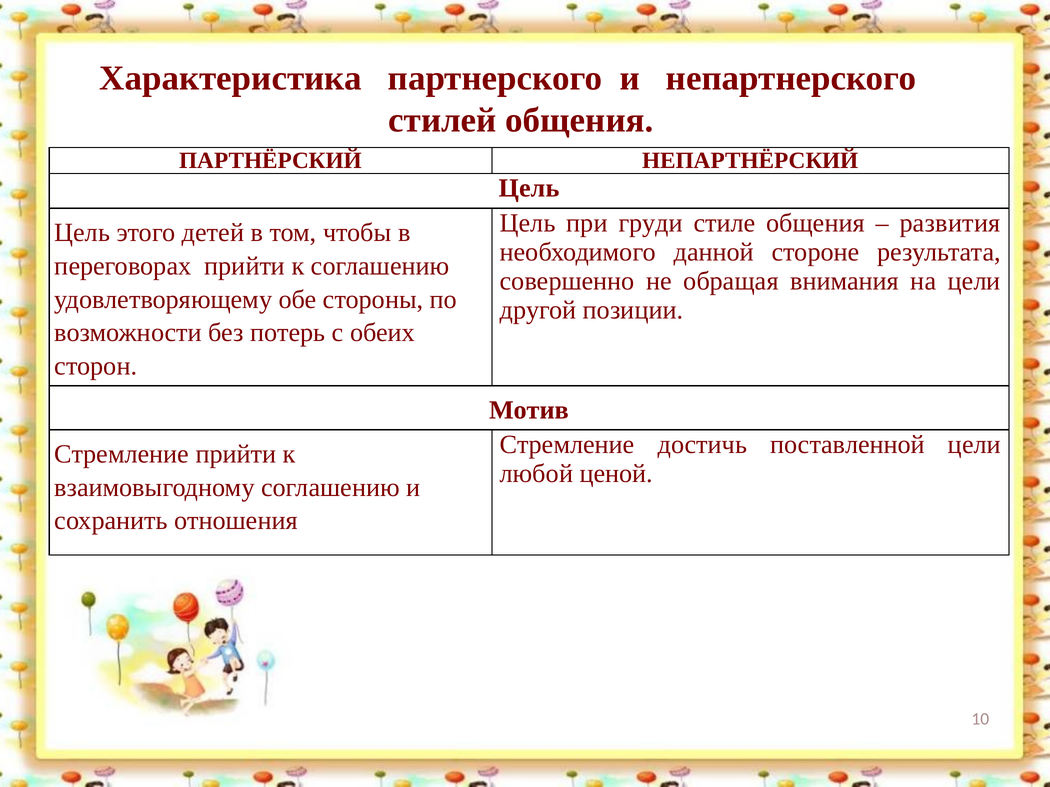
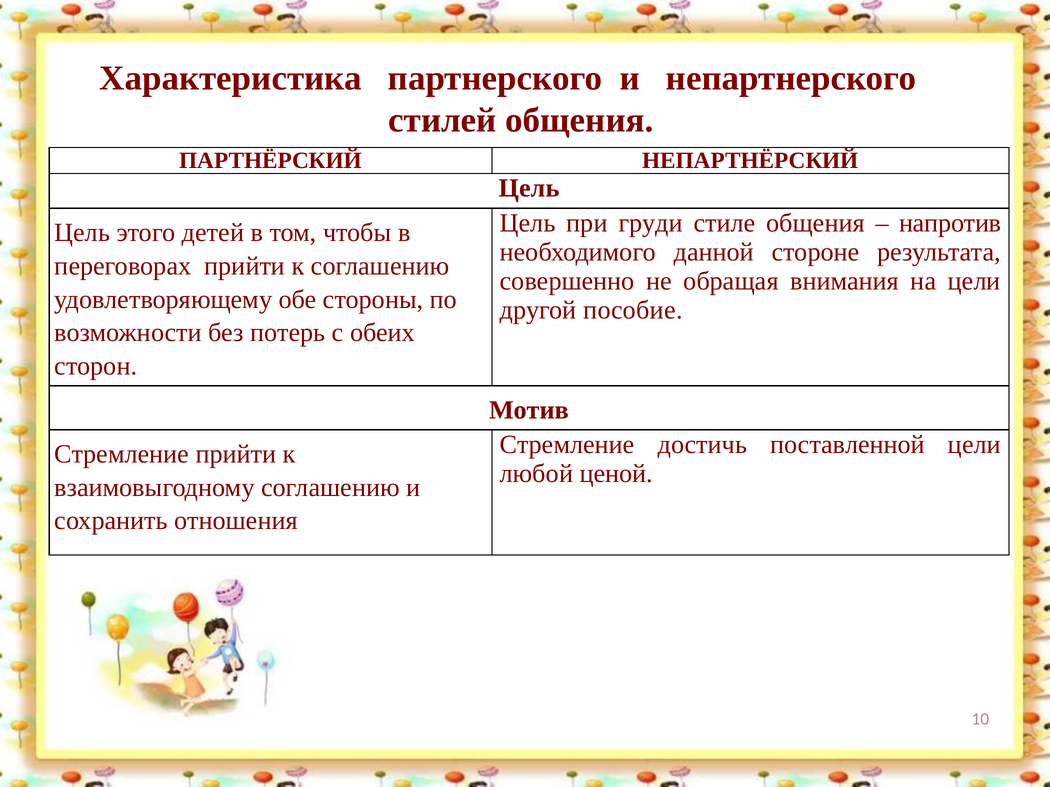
развития: развития -> напротив (950, 223)
позиции: позиции -> пособие (633, 310)
